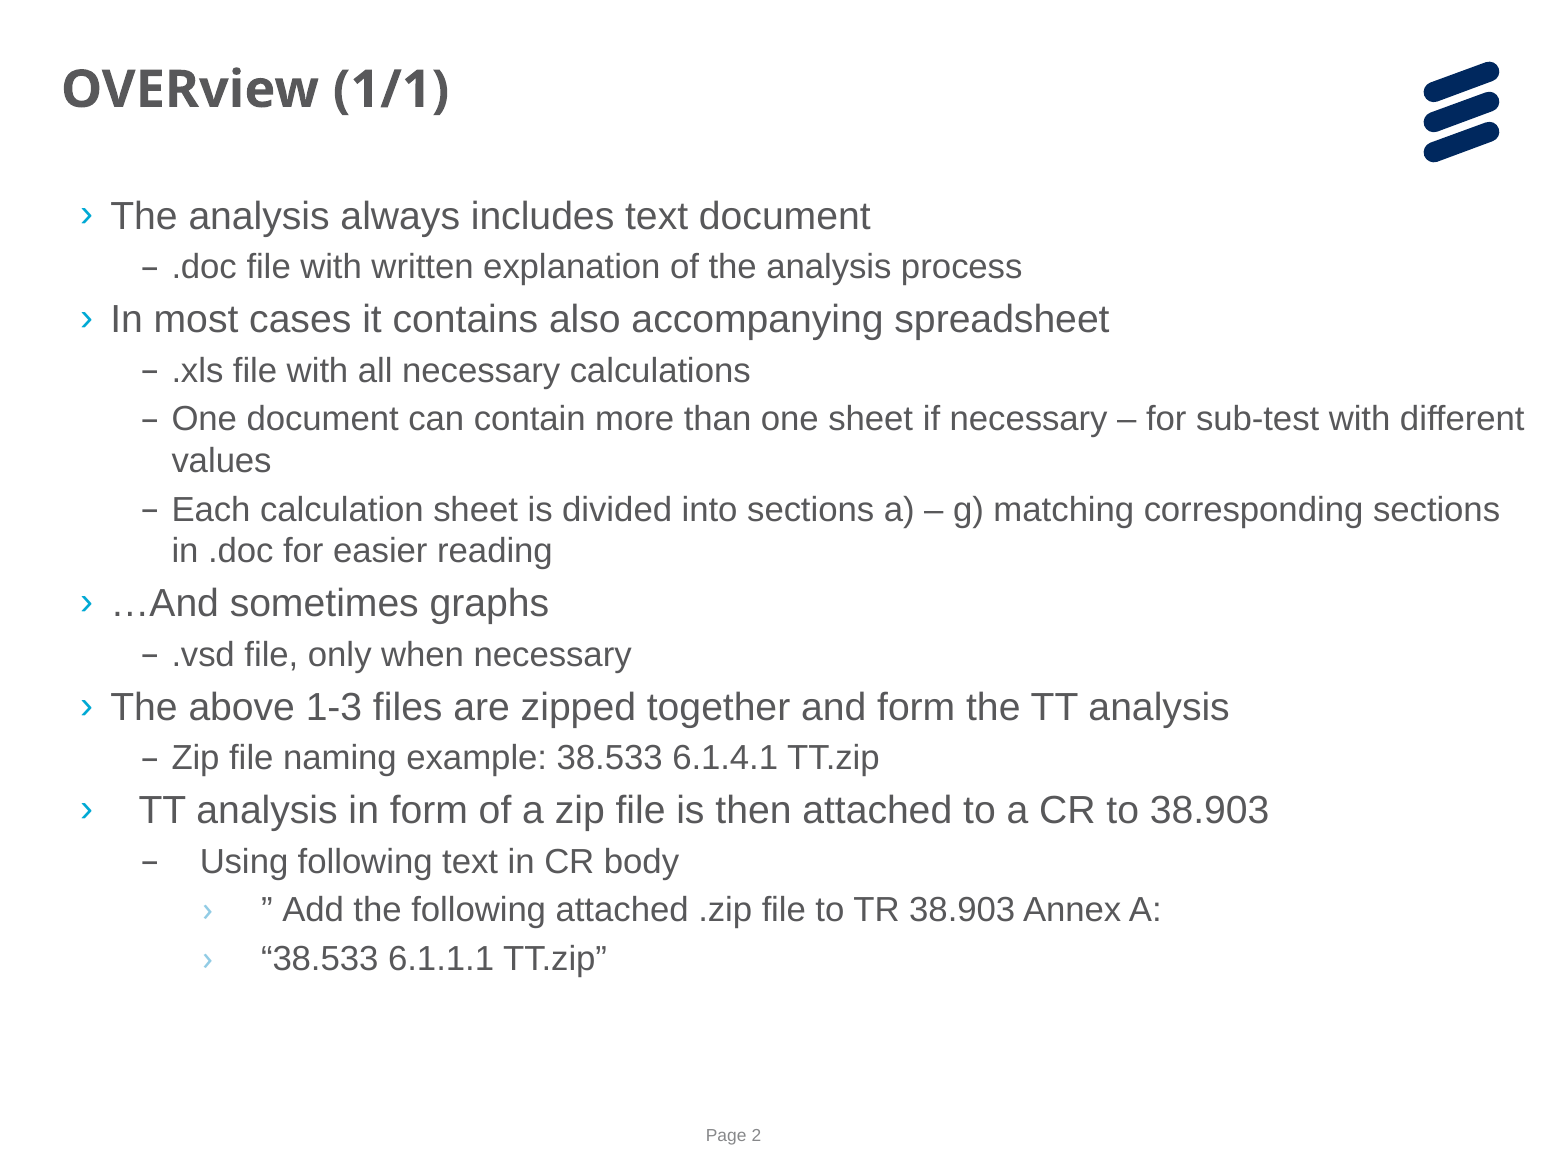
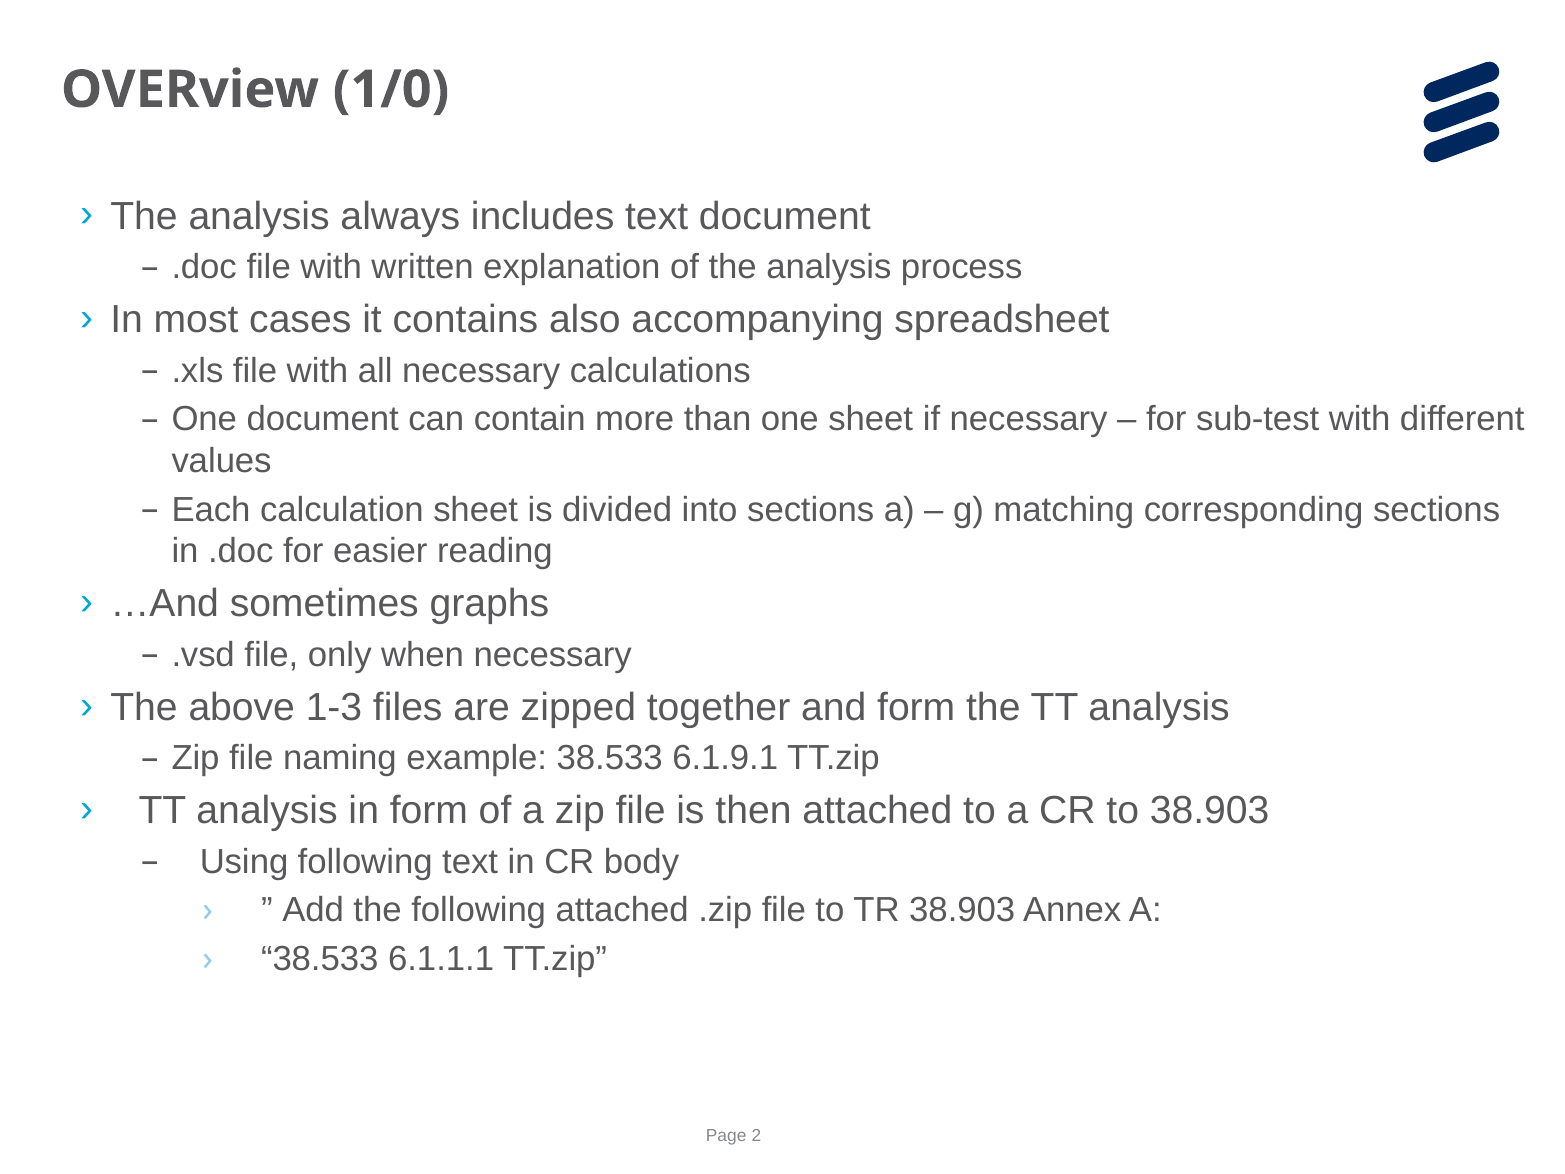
1/1: 1/1 -> 1/0 (391, 90)
6.1.4.1: 6.1.4.1 -> 6.1.9.1 (725, 758)
